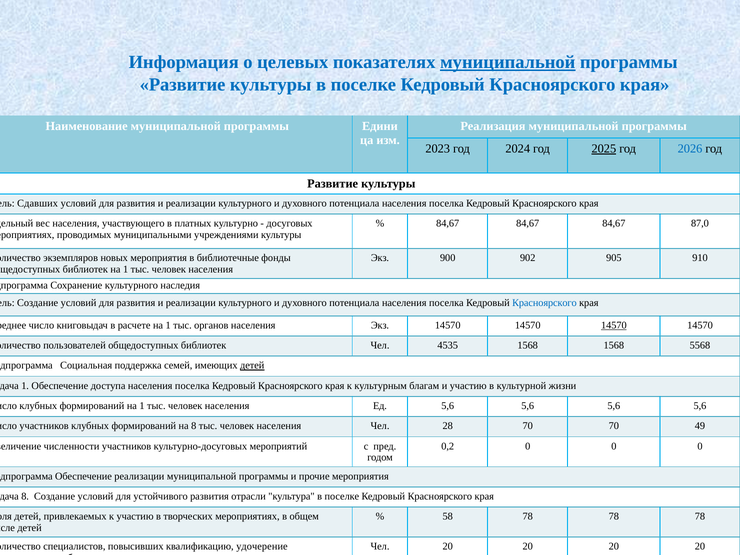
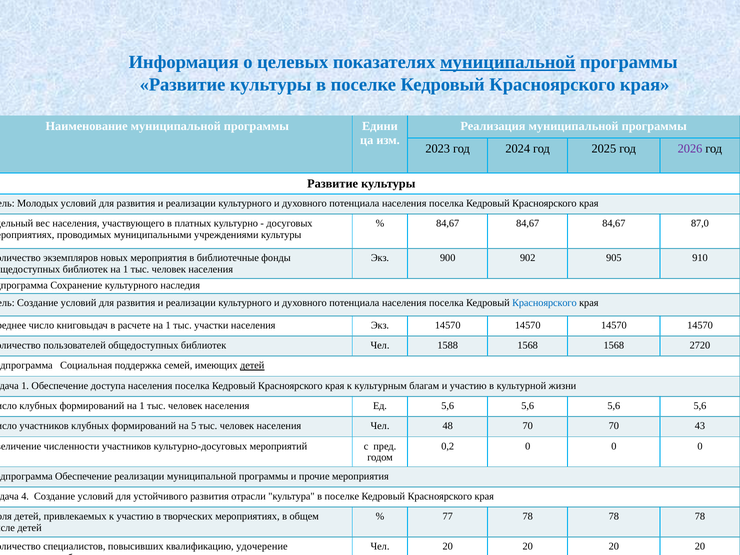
2025 underline: present -> none (604, 149)
2026 colour: blue -> purple (690, 149)
Сдавших: Сдавших -> Молодых (38, 203)
органов: органов -> участки (211, 325)
14570 underline: present -> none (614, 325)
4535: 4535 -> 1588 (448, 345)
5568: 5568 -> 2720 (700, 345)
на 8: 8 -> 5 (194, 426)
28: 28 -> 48 (448, 426)
49: 49 -> 43 (700, 426)
8: 8 -> 4 (25, 496)
58: 58 -> 77 (448, 516)
